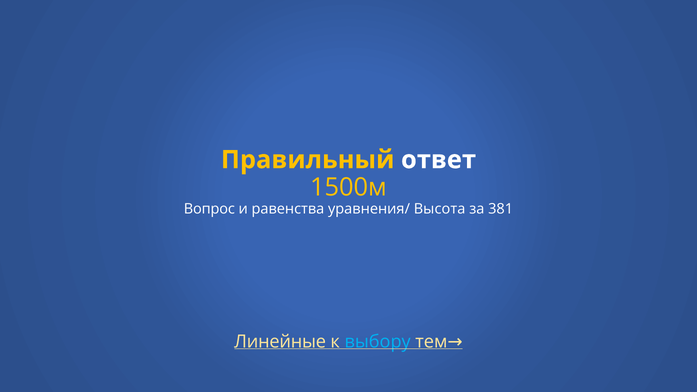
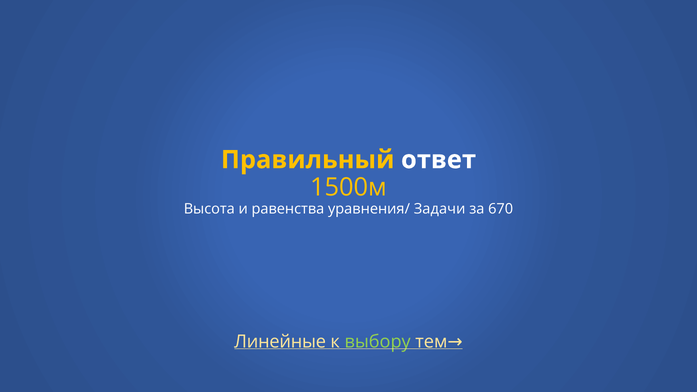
Вопрос: Вопрос -> Высота (209, 209)
Высота: Высота -> Задачи (440, 209)
381: 381 -> 670 (501, 209)
выбору colour: light blue -> light green (378, 342)
